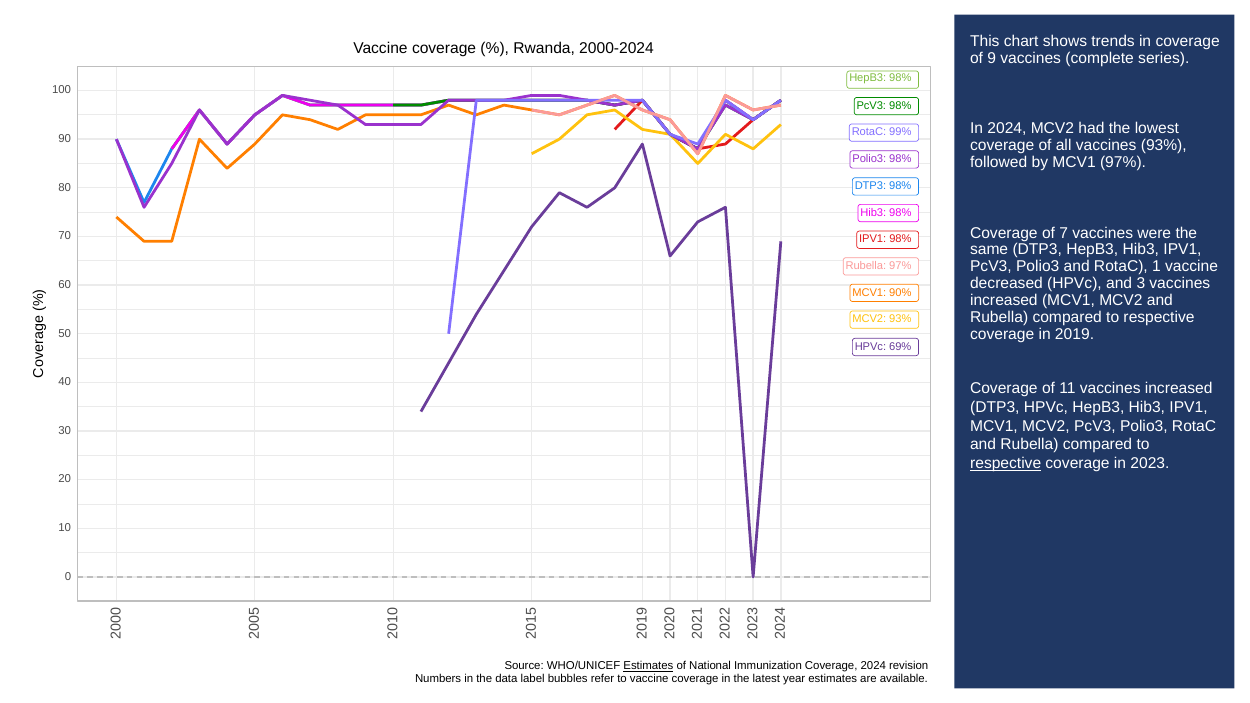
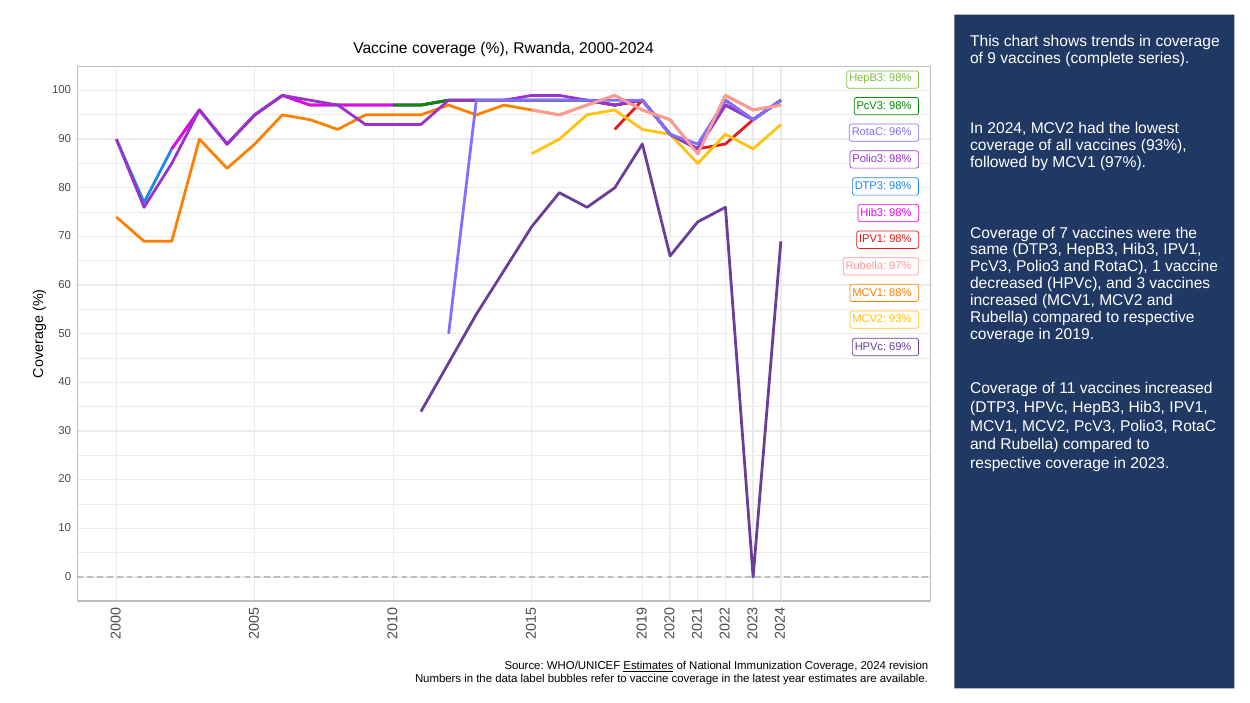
99%: 99% -> 96% (900, 132)
90%: 90% -> 88% (900, 292)
respective underline: present -> none (1006, 463)
